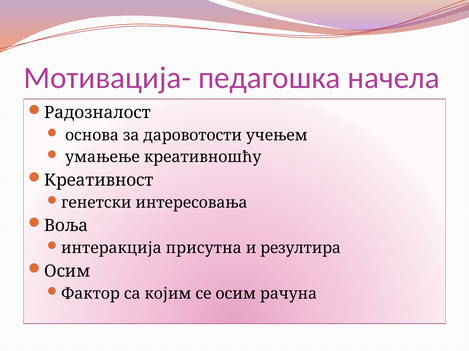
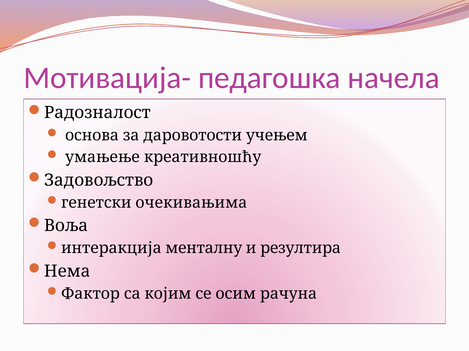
Креативност: Креативност -> Задовољство (99, 180)
интересовања: интересовања -> очекивањима (191, 203)
присутна: присутна -> менталну (204, 249)
Осим: Осим -> Нема (67, 272)
